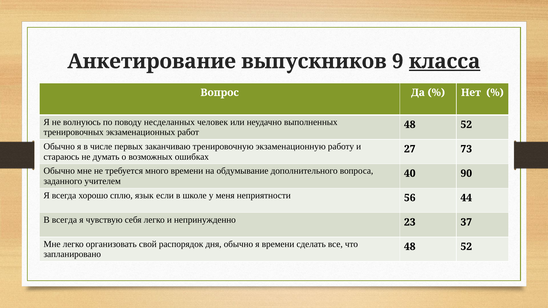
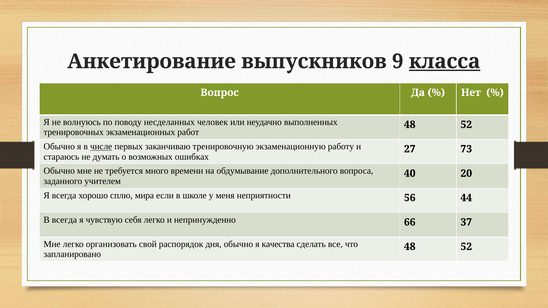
числе underline: none -> present (101, 147)
90: 90 -> 20 (466, 174)
язык: язык -> мира (144, 196)
23: 23 -> 66 (410, 222)
я времени: времени -> качества (278, 244)
